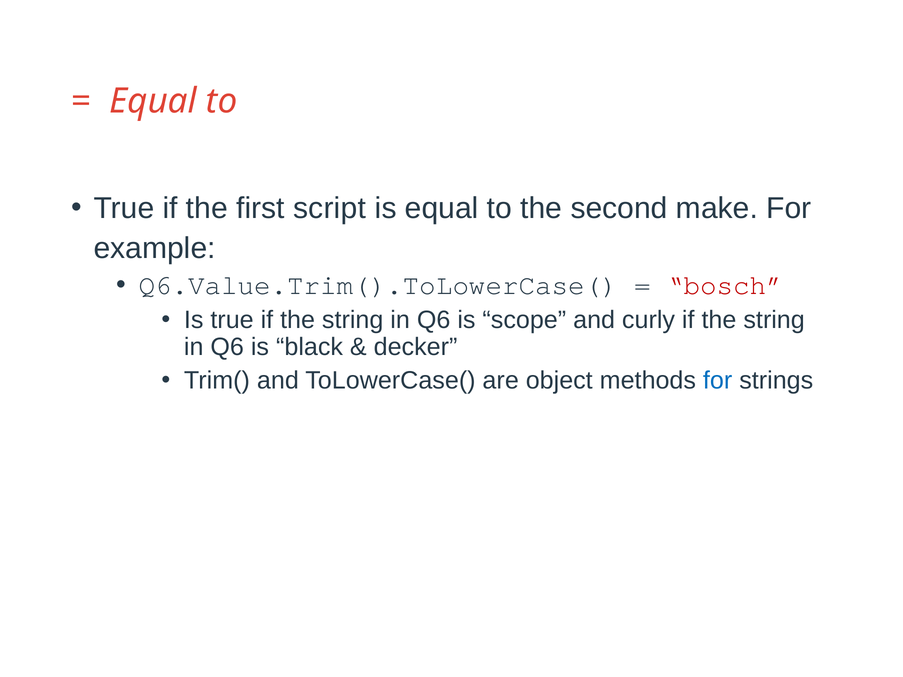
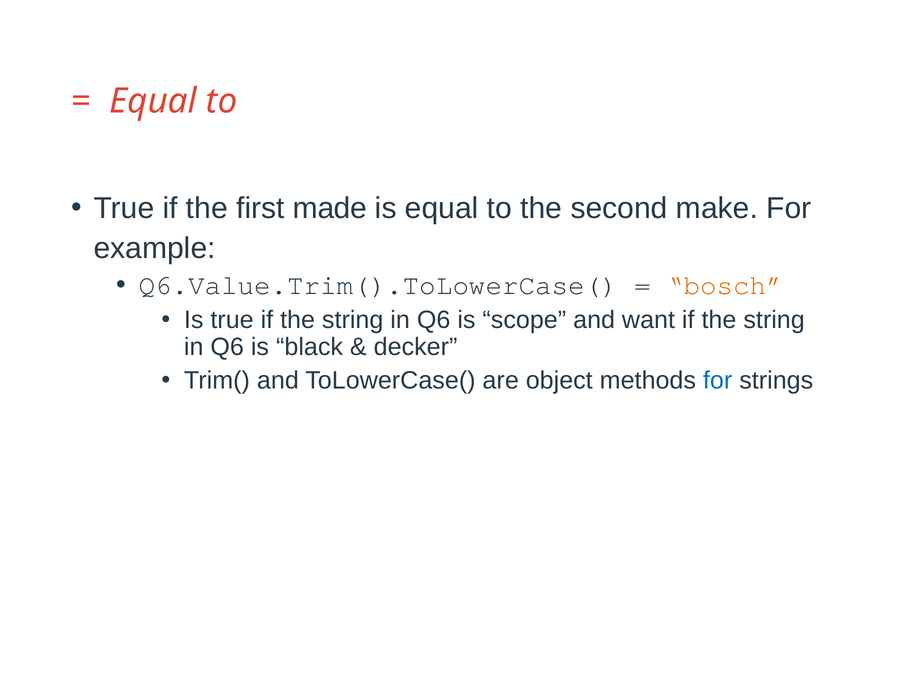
script: script -> made (330, 209)
bosch colour: red -> orange (725, 285)
curly: curly -> want (649, 320)
